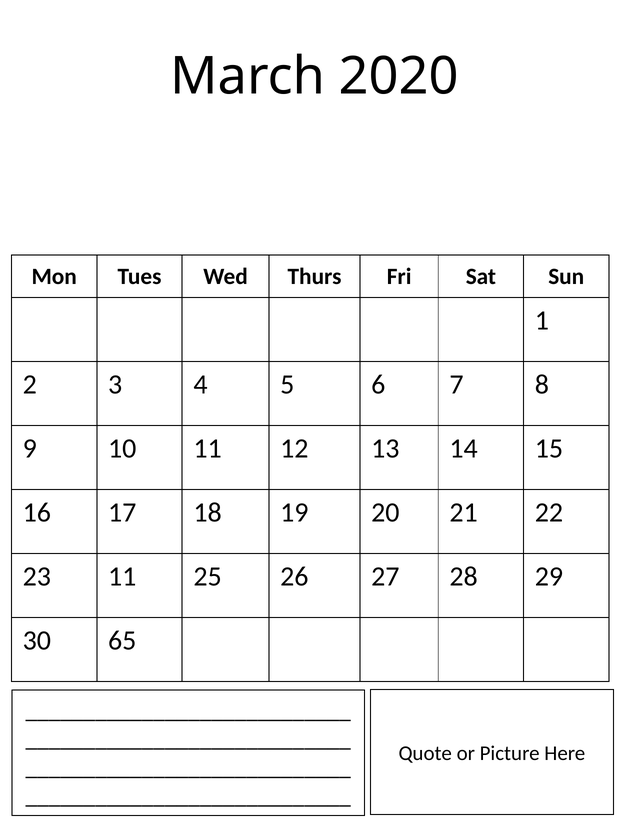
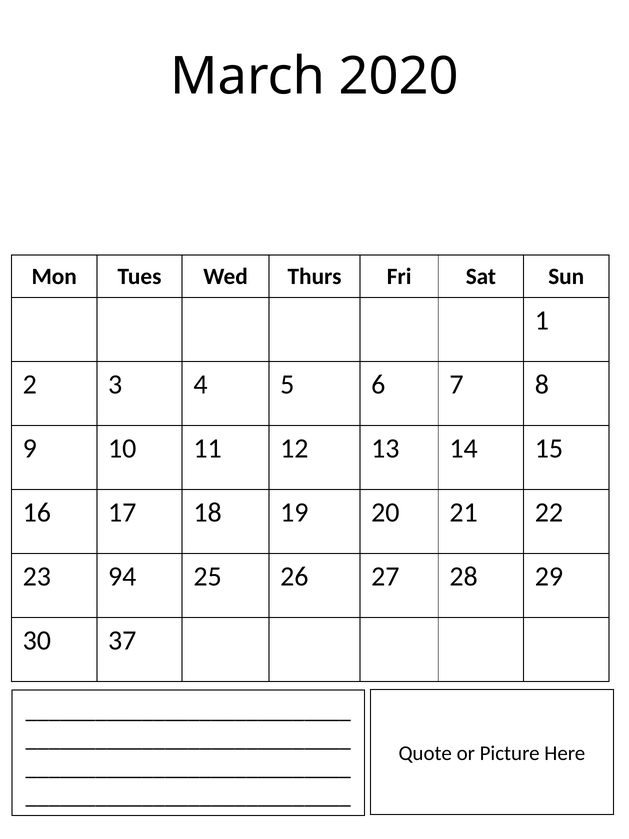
23 11: 11 -> 94 (122, 576)
65: 65 -> 37 (122, 640)
